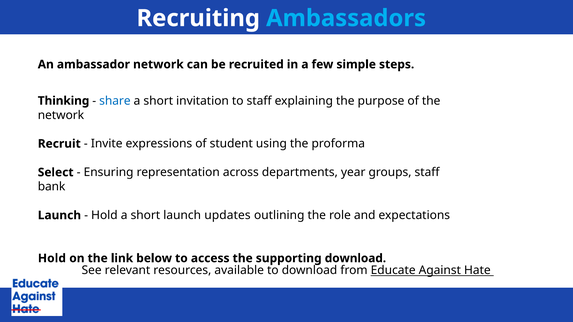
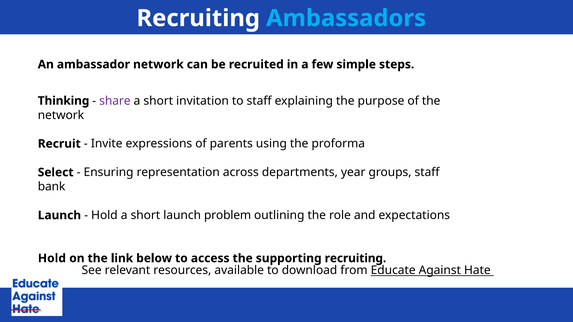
share colour: blue -> purple (115, 101)
student: student -> parents (231, 144)
updates: updates -> problem (228, 216)
supporting download: download -> recruiting (355, 259)
